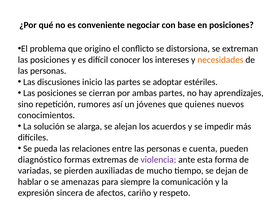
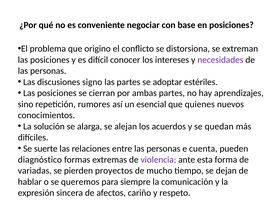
necesidades colour: orange -> purple (220, 60)
inicio: inicio -> signo (92, 82)
jóvenes: jóvenes -> esencial (151, 104)
impedir: impedir -> quedan (219, 126)
pueda: pueda -> suerte (46, 148)
auxiliadas: auxiliadas -> proyectos (114, 171)
amenazas: amenazas -> queremos (80, 182)
